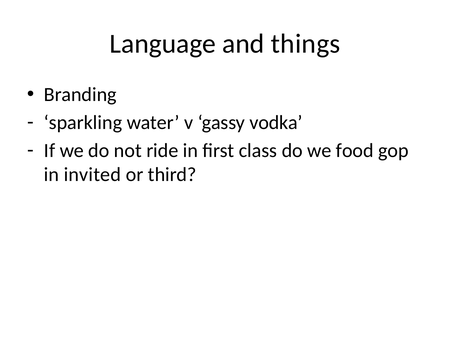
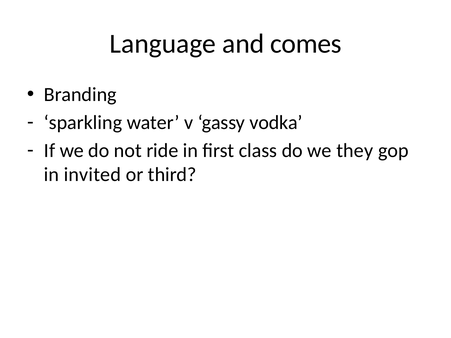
things: things -> comes (306, 44)
food: food -> they (355, 151)
